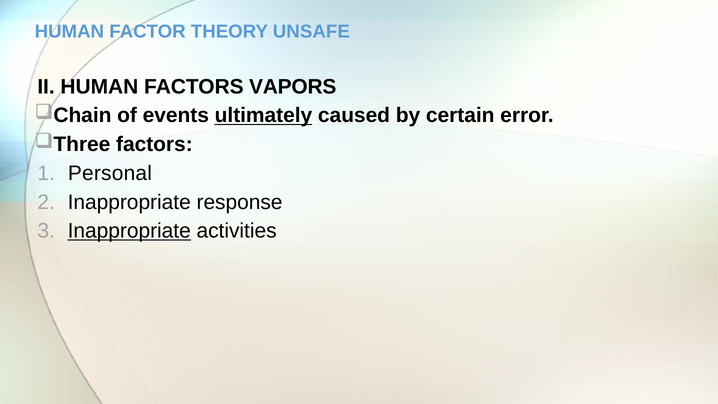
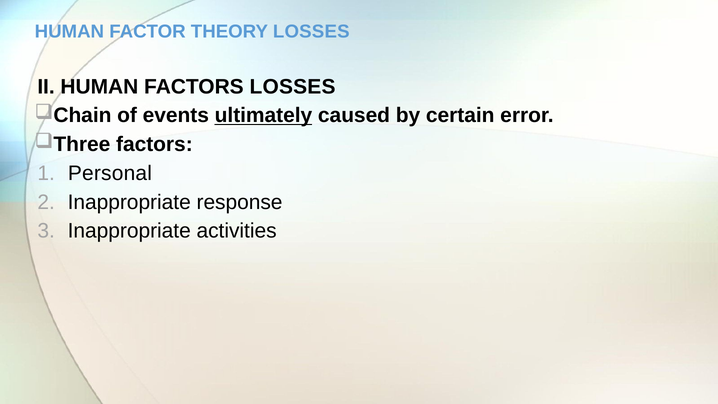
THEORY UNSAFE: UNSAFE -> LOSSES (311, 32)
FACTORS VAPORS: VAPORS -> LOSSES (293, 87)
Inappropriate underline: present -> none (129, 231)
